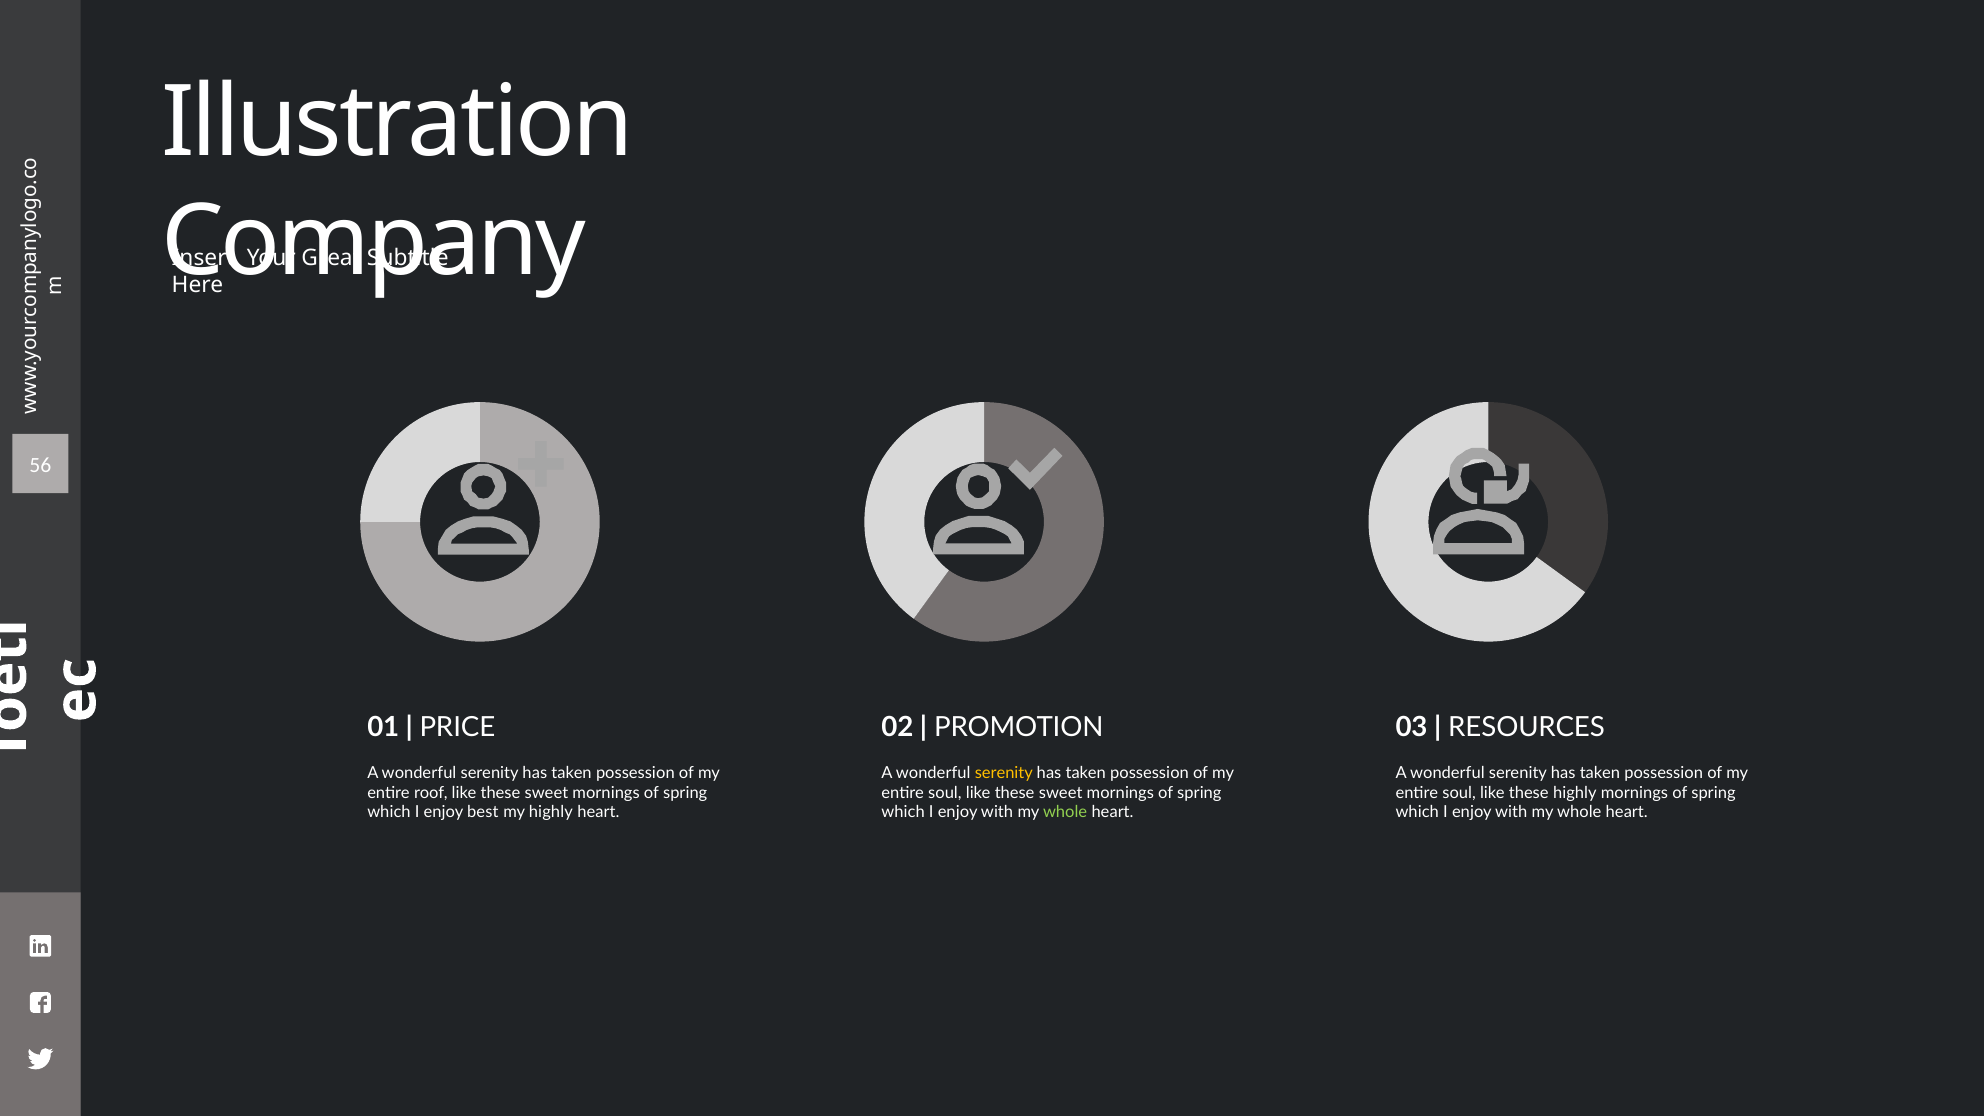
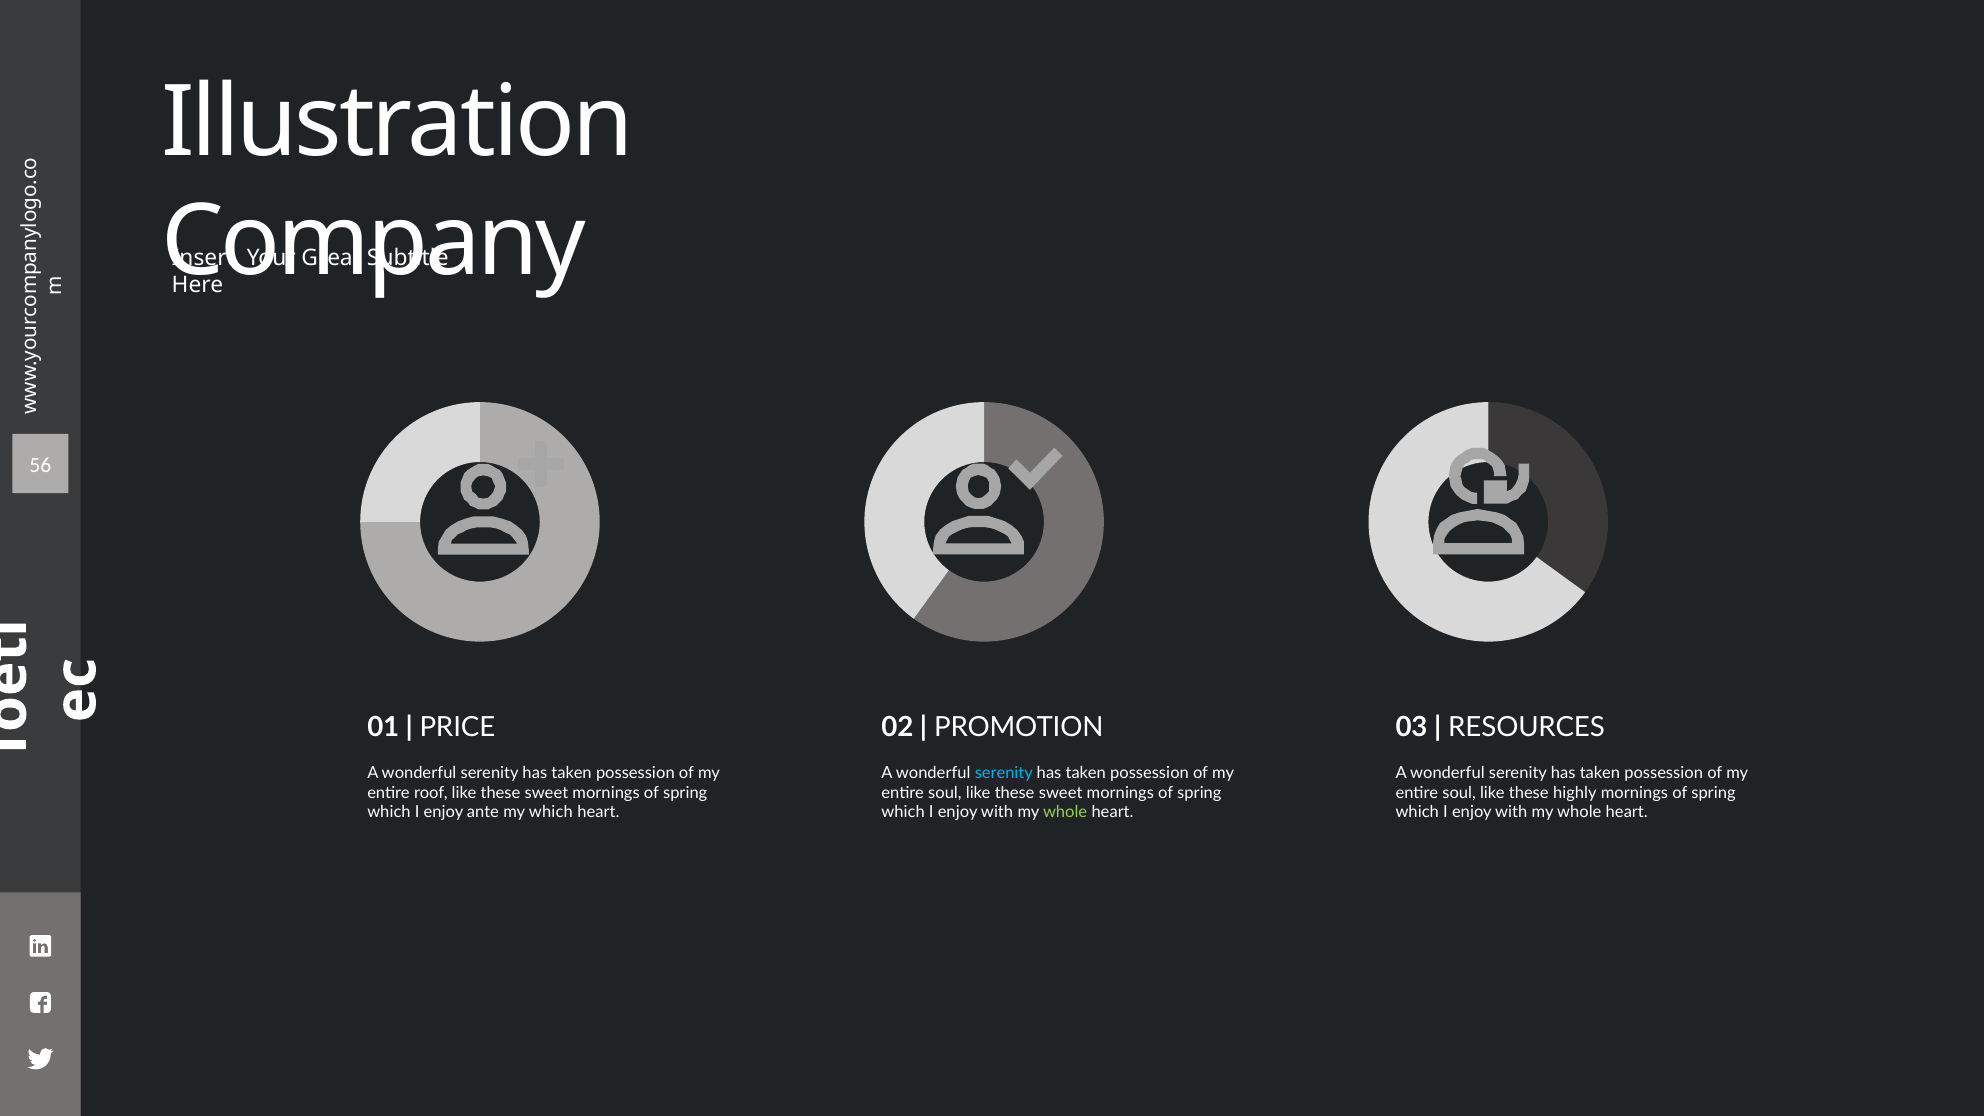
serenity colour: yellow -> light blue (1004, 773)
best: best -> ante (483, 813)
my highly: highly -> which (551, 813)
